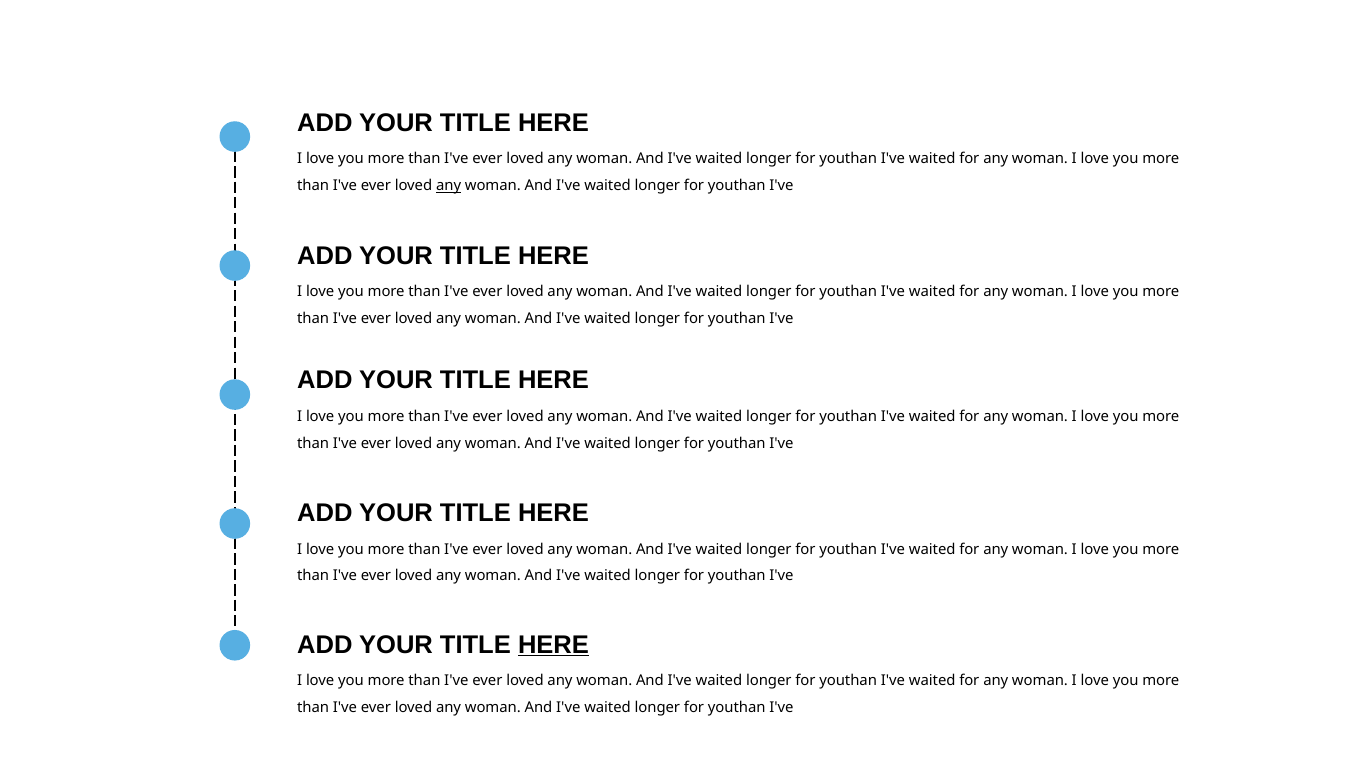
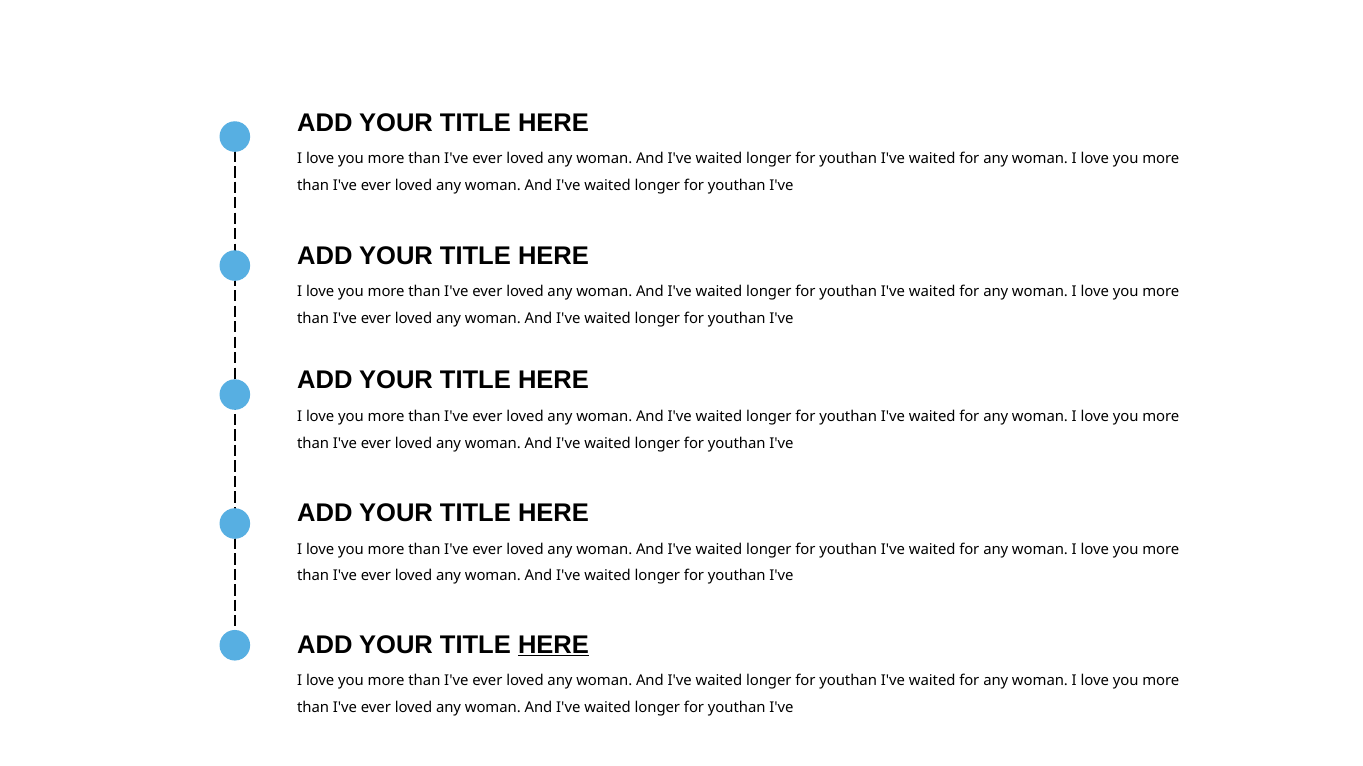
any underline: present -> none (449, 186)
